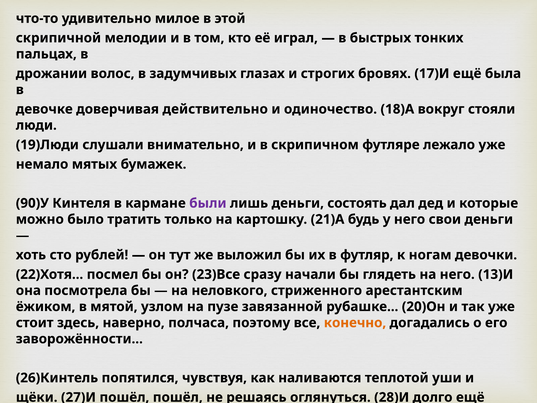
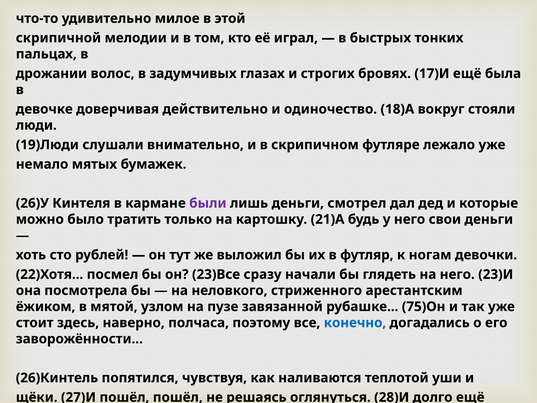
90)У: 90)У -> 26)У (32, 203)
состоять: состоять -> смотрел (357, 203)
13)И: 13)И -> 23)И (496, 274)
20)Он: 20)Он -> 75)Он (424, 306)
конечно colour: orange -> blue (355, 323)
